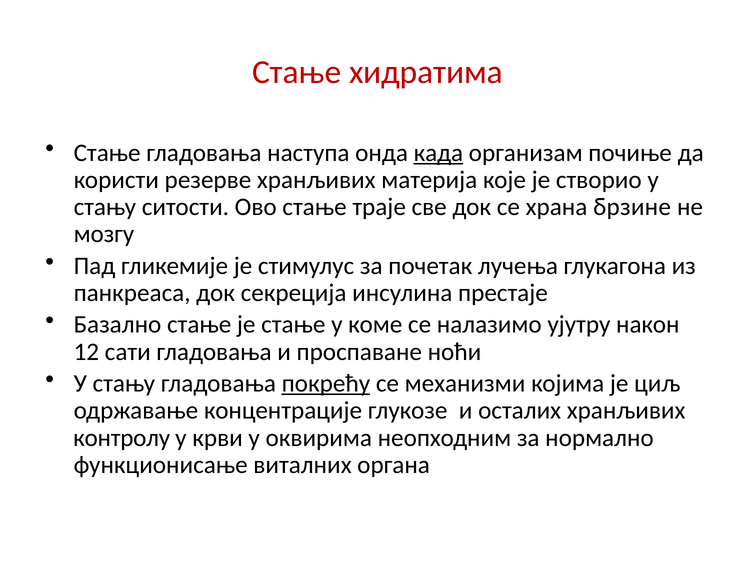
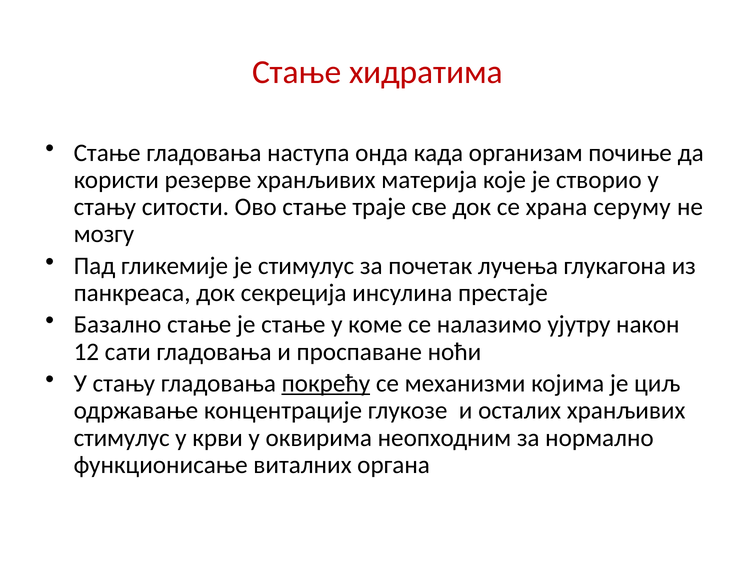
када underline: present -> none (438, 153)
брзине: брзине -> серуму (632, 207)
контролу: контролу -> стимулус (122, 438)
